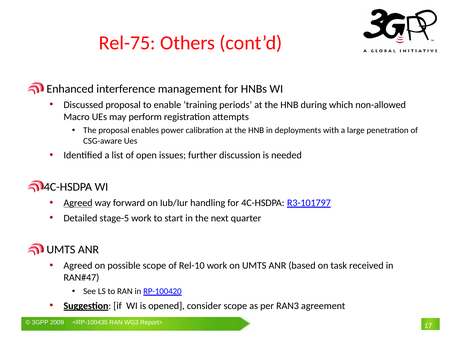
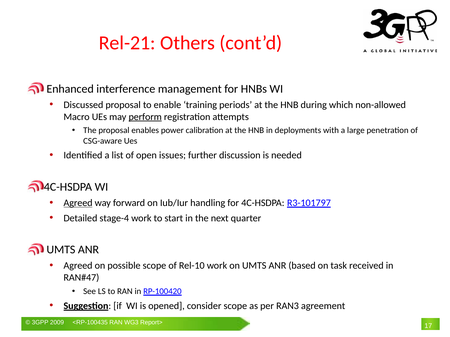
Rel-75: Rel-75 -> Rel-21 (127, 43)
perform underline: none -> present (145, 117)
stage-5: stage-5 -> stage-4 (114, 218)
